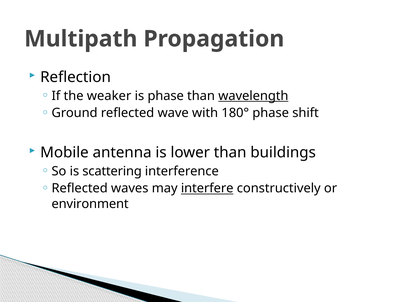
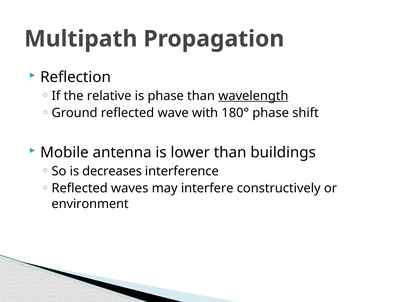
weaker: weaker -> relative (109, 96)
scattering: scattering -> decreases (112, 171)
interfere underline: present -> none (207, 189)
